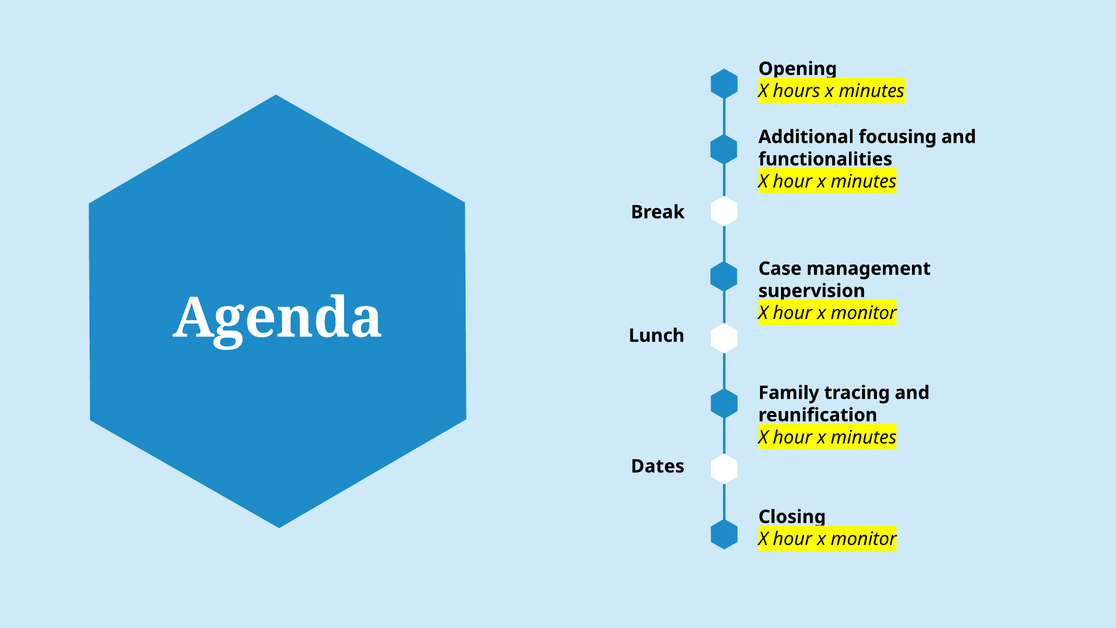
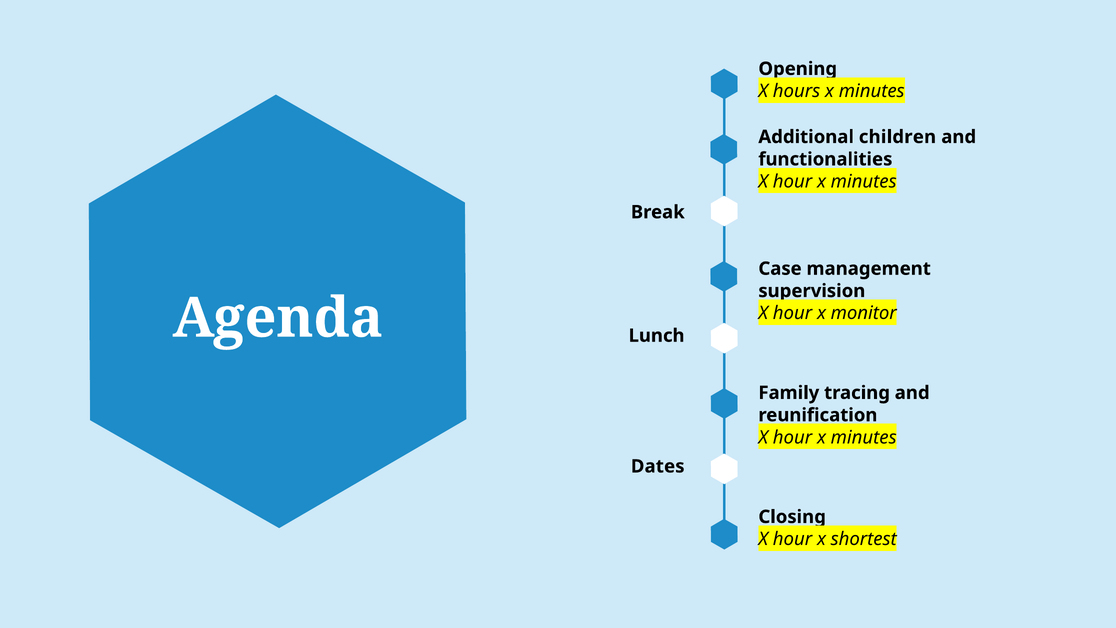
focusing: focusing -> children (897, 137)
monitor: monitor -> shortest (864, 539)
